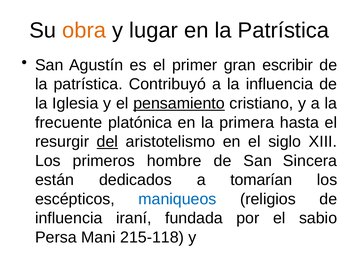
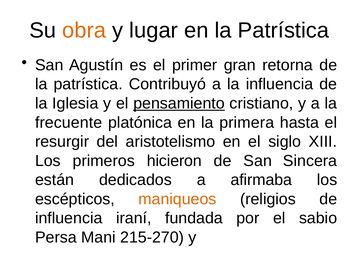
escribir: escribir -> retorna (288, 65)
del underline: present -> none (107, 142)
hombre: hombre -> hicieron (174, 161)
tomarían: tomarían -> afirmaba (261, 180)
maniqueos colour: blue -> orange (177, 199)
215-118: 215-118 -> 215-270 (152, 238)
